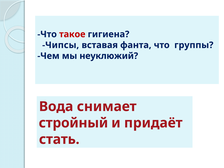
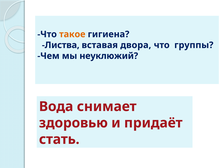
такое colour: red -> orange (72, 34)
Чипсы: Чипсы -> Листва (61, 45)
фанта: фанта -> двора (136, 45)
стройный: стройный -> здоровью (73, 123)
